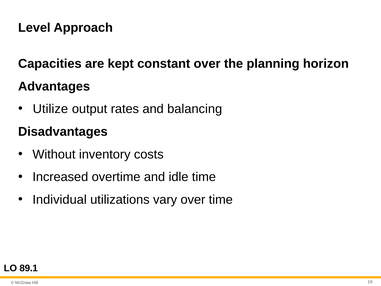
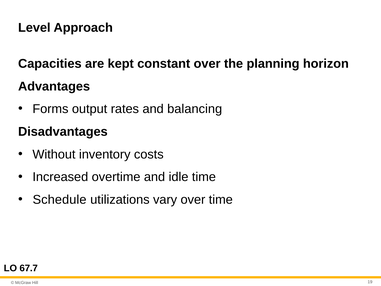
Utilize: Utilize -> Forms (50, 109)
Individual: Individual -> Schedule (60, 200)
89.1: 89.1 -> 67.7 (29, 268)
